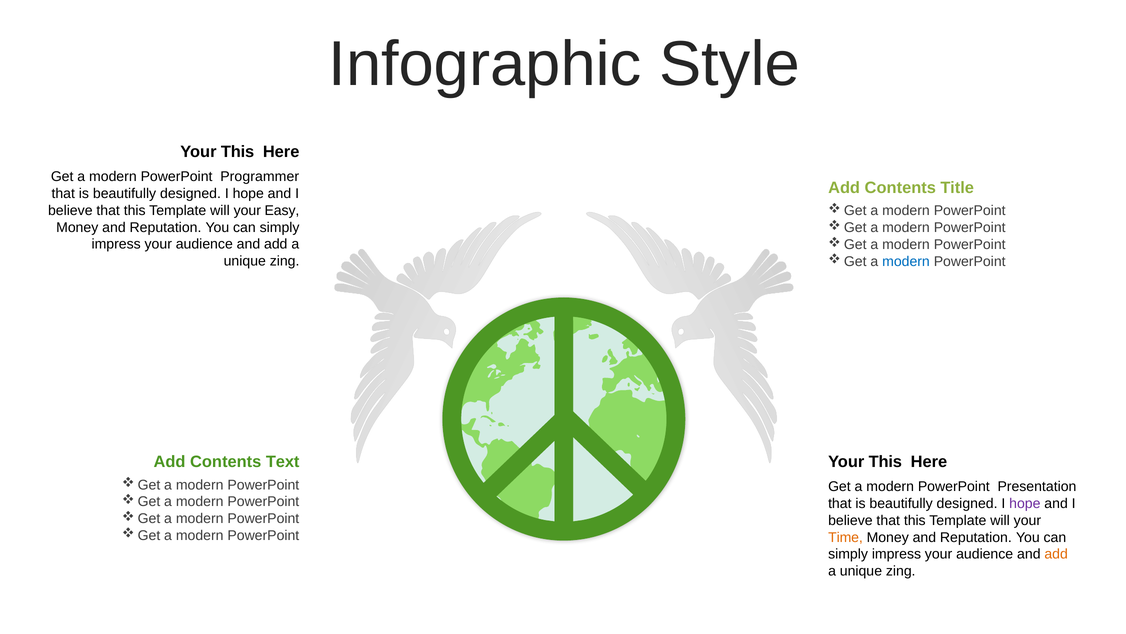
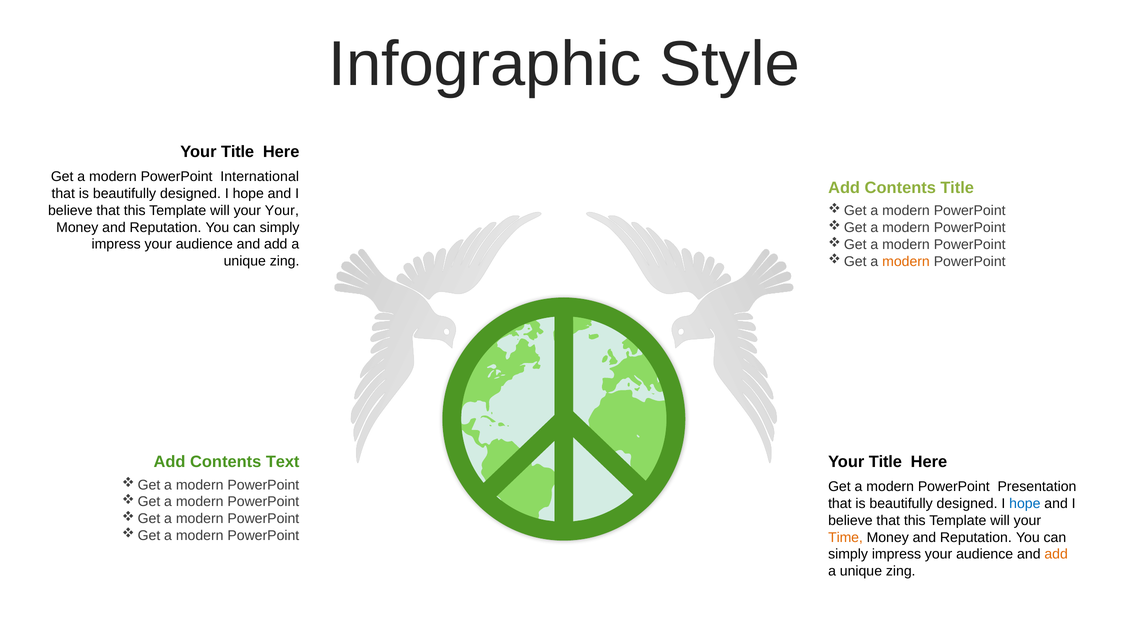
This: This -> Title (238, 152)
Programmer: Programmer -> International (260, 177)
your Easy: Easy -> Your (282, 210)
modern colour: blue -> orange (906, 261)
This: This -> Title (885, 461)
hope colour: purple -> blue (1025, 503)
